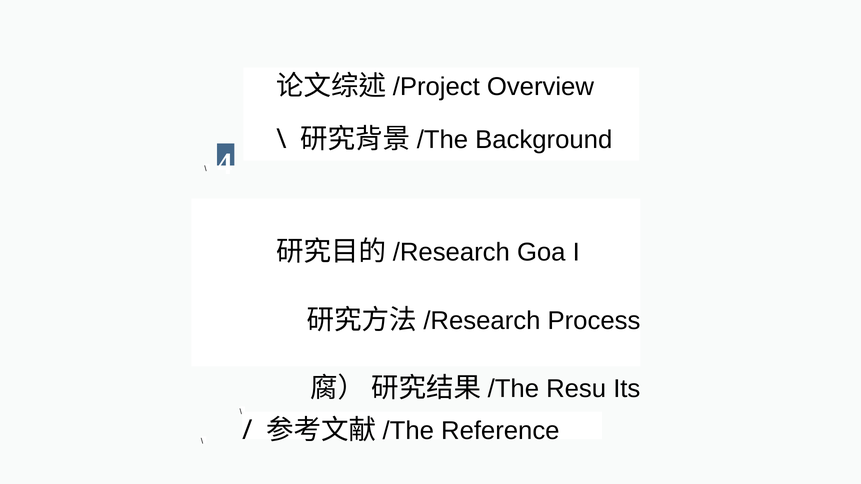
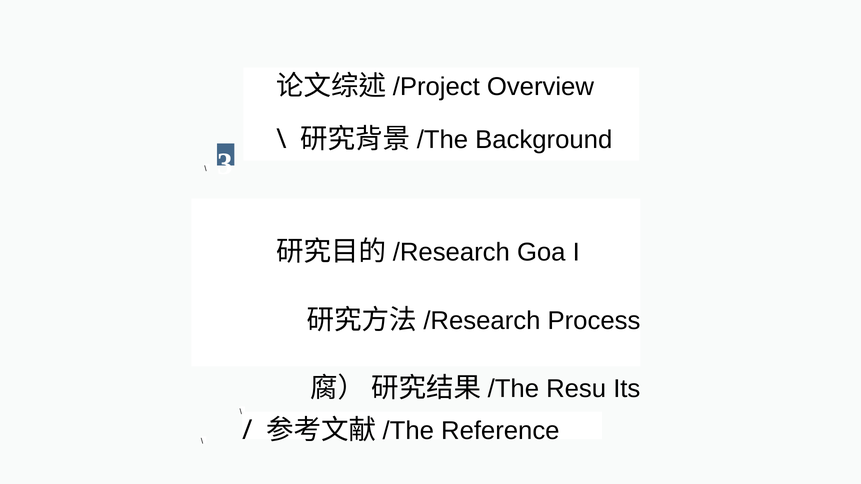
4: 4 -> 3 (225, 164)
